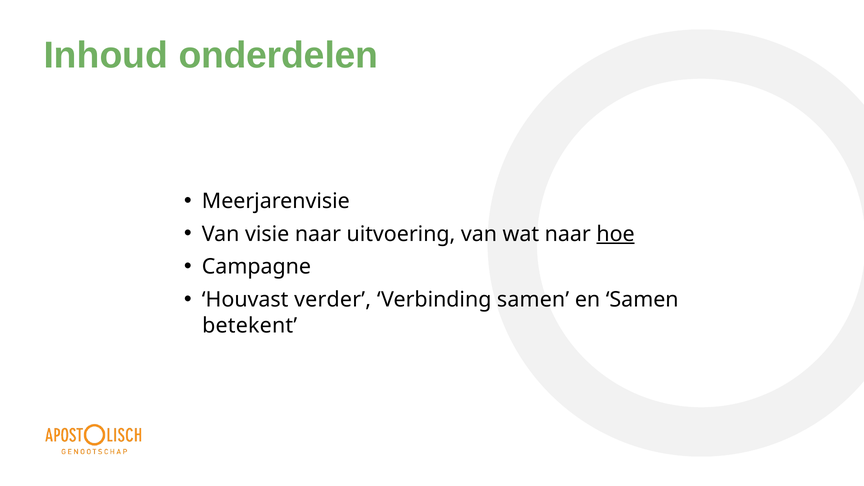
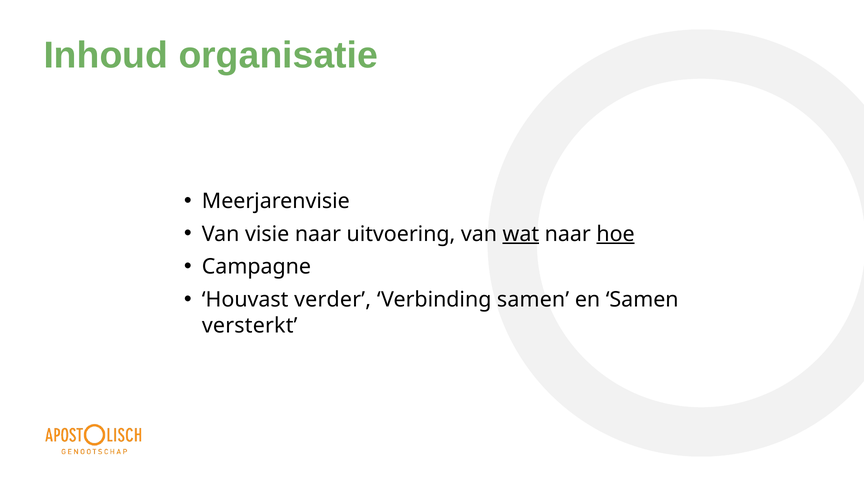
onderdelen: onderdelen -> organisatie (278, 56)
wat underline: none -> present (521, 234)
betekent: betekent -> versterkt (250, 325)
